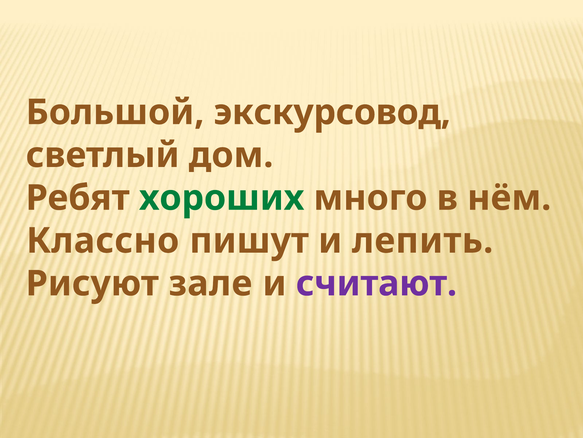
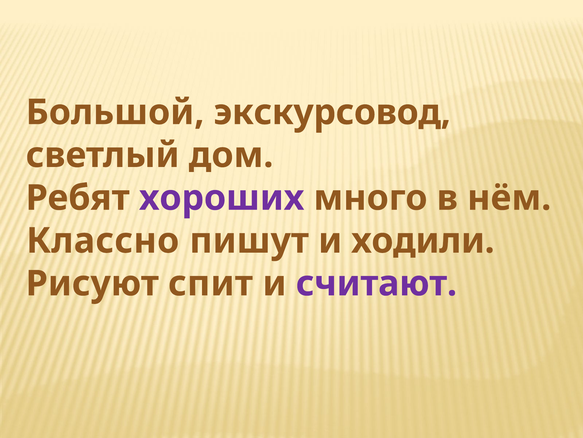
хороших colour: green -> purple (222, 198)
лепить: лепить -> ходили (423, 240)
зале: зале -> спит (210, 283)
